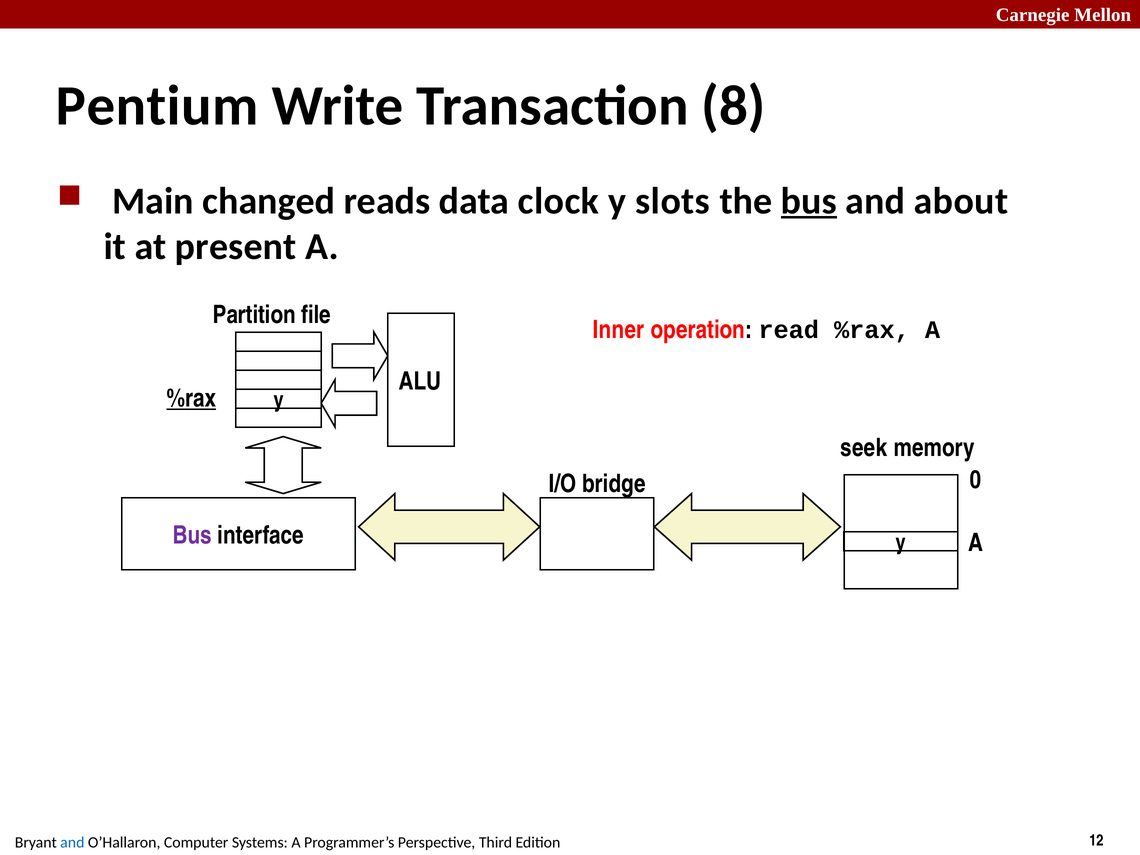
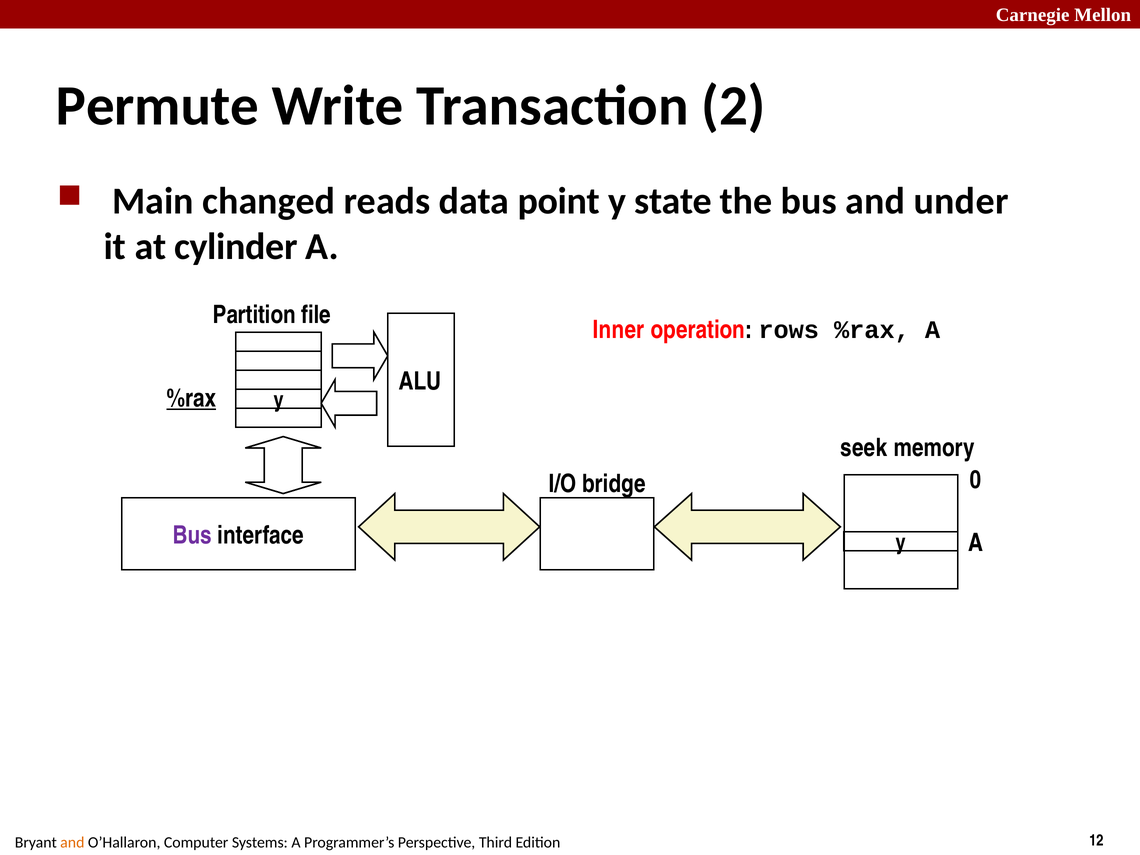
Pentium: Pentium -> Permute (157, 106)
8: 8 -> 2 (733, 106)
clock: clock -> point (559, 201)
slots: slots -> state (673, 201)
bus underline: present -> none (809, 201)
about: about -> under (961, 201)
present: present -> cylinder (236, 247)
read: read -> rows (789, 330)
and colour: blue -> orange (72, 843)
